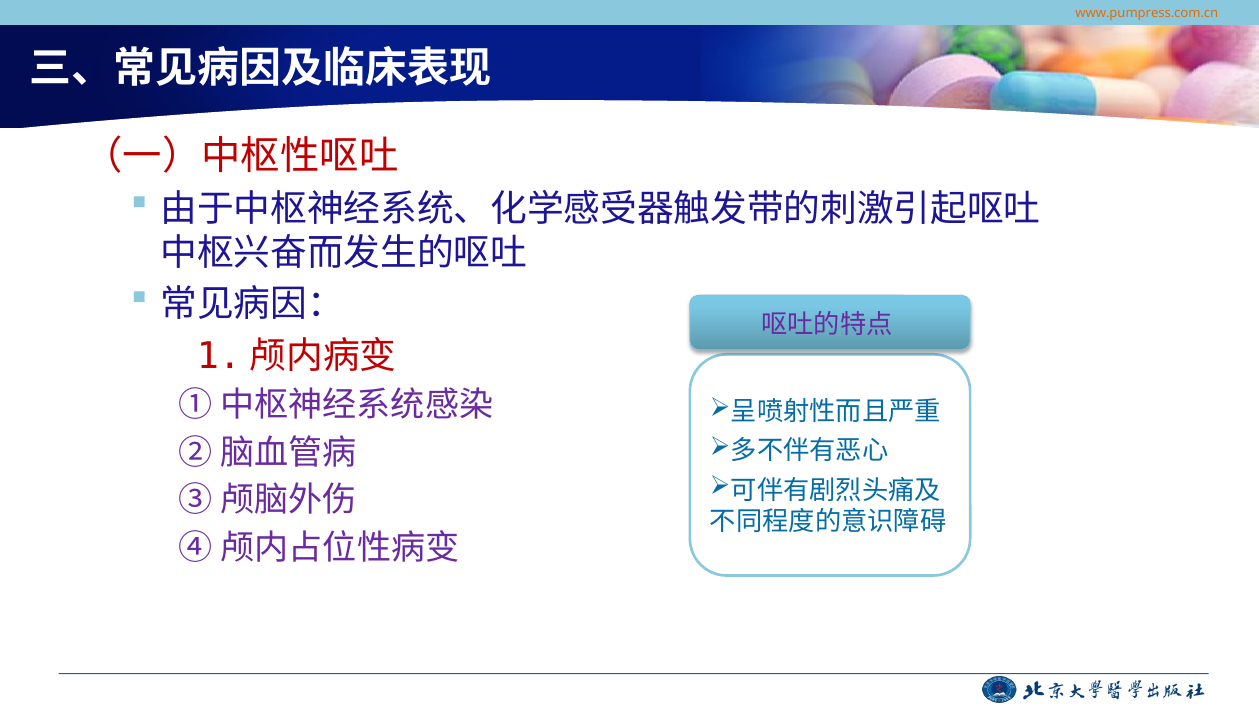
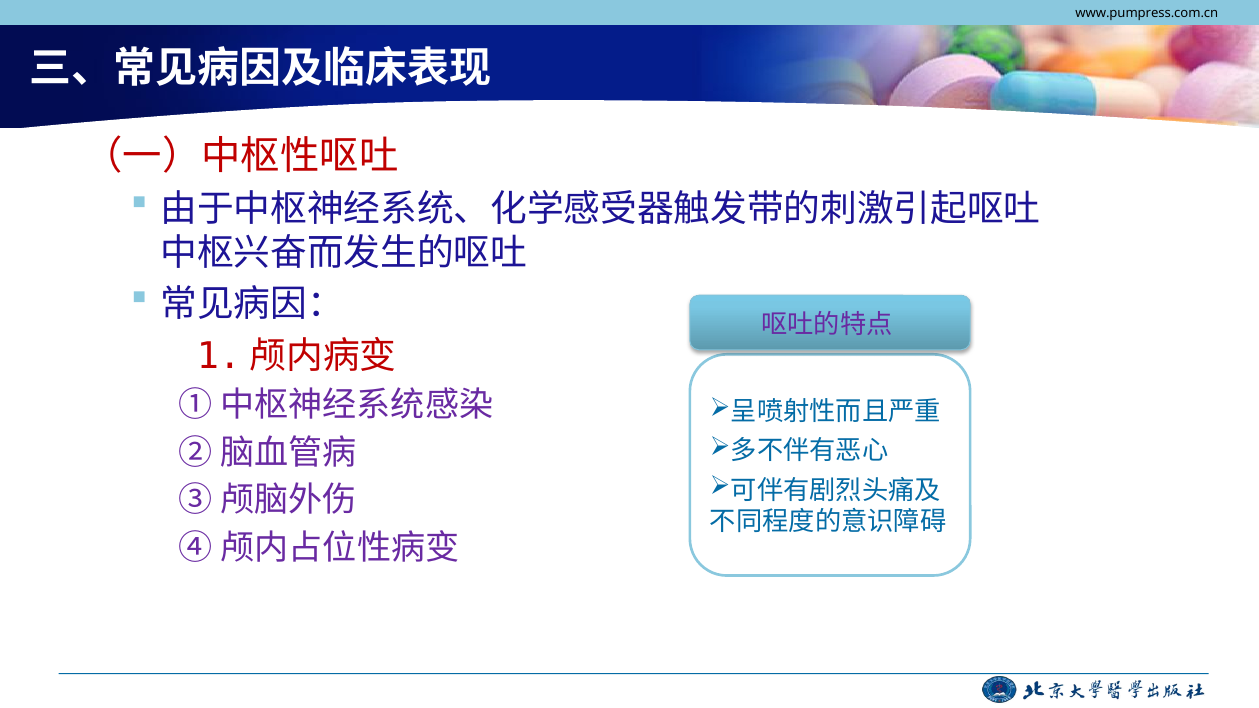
www.pumpress.com.cn colour: orange -> black (1147, 14)
